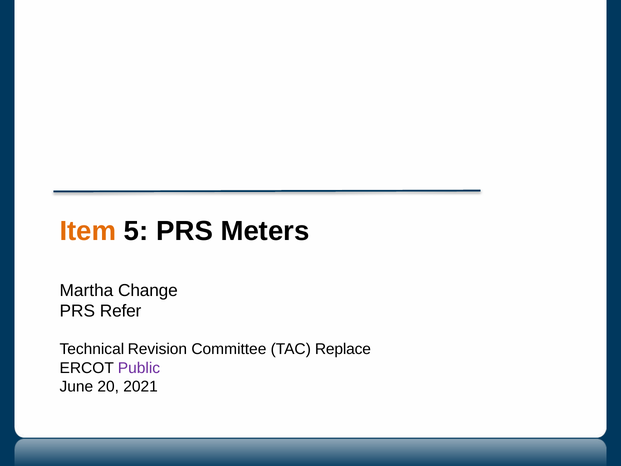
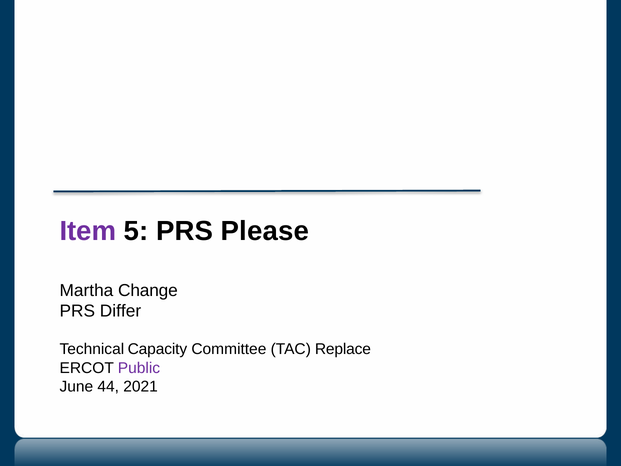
Item colour: orange -> purple (88, 231)
Meters: Meters -> Please (265, 231)
Refer: Refer -> Differ (120, 311)
Revision: Revision -> Capacity (157, 349)
20: 20 -> 44 (108, 386)
